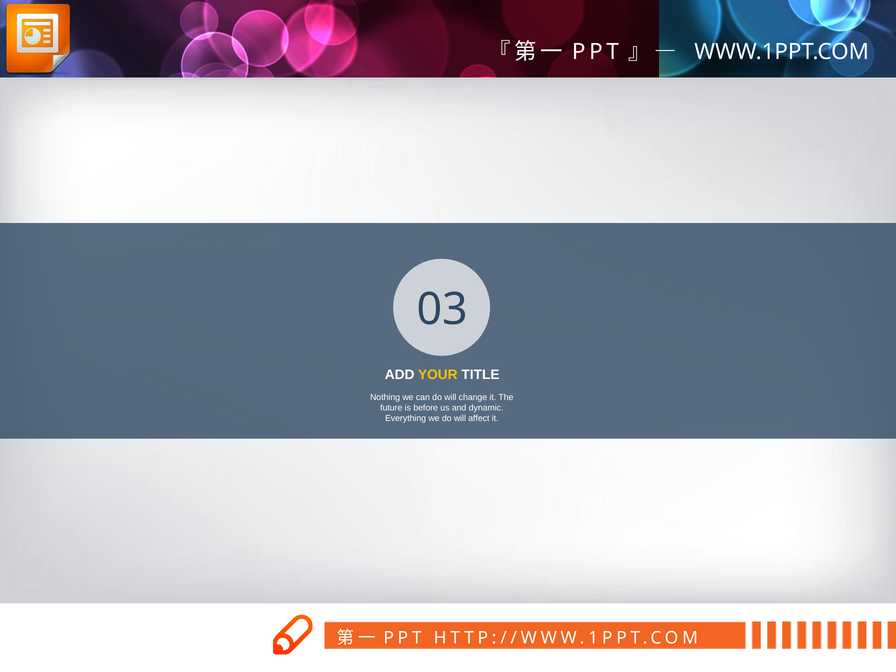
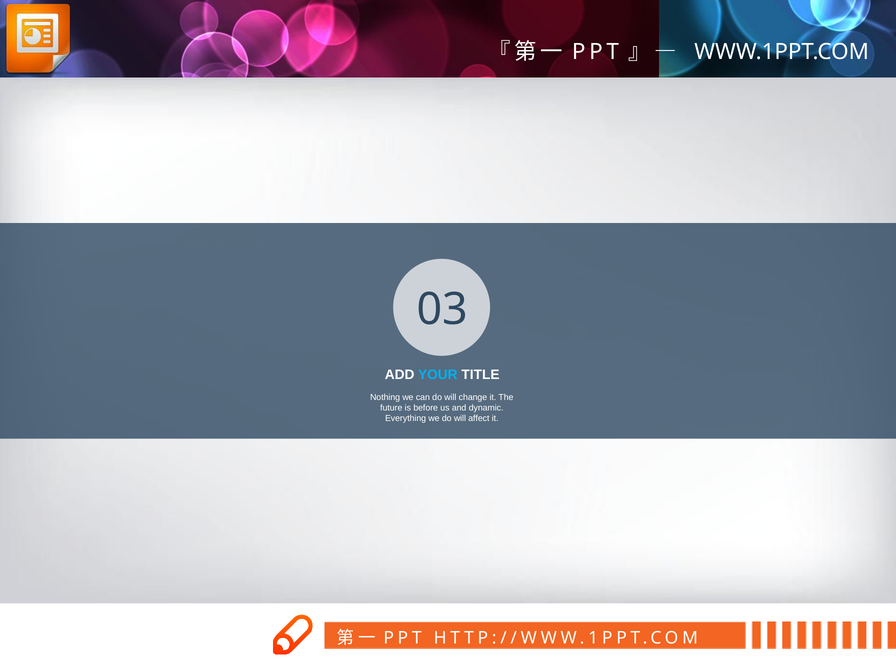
YOUR colour: yellow -> light blue (438, 375)
